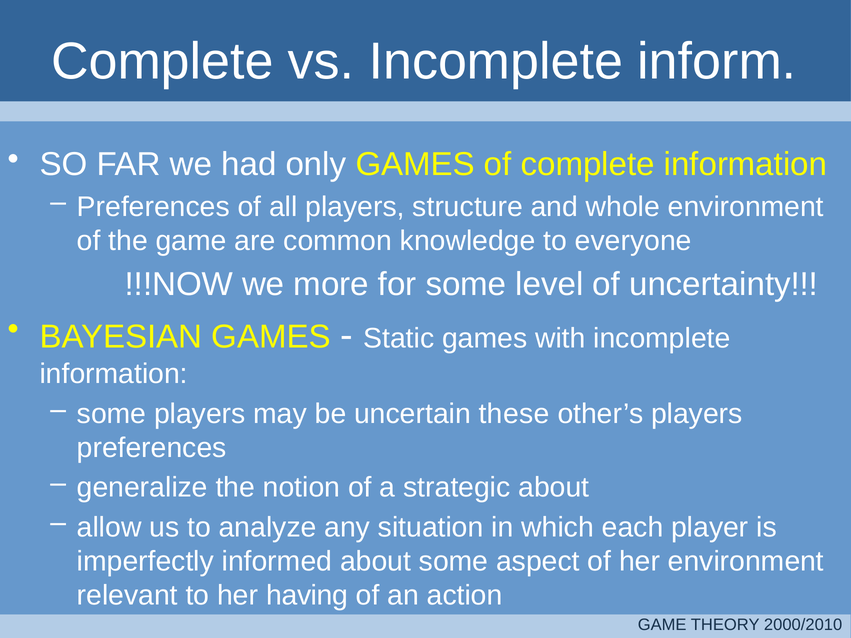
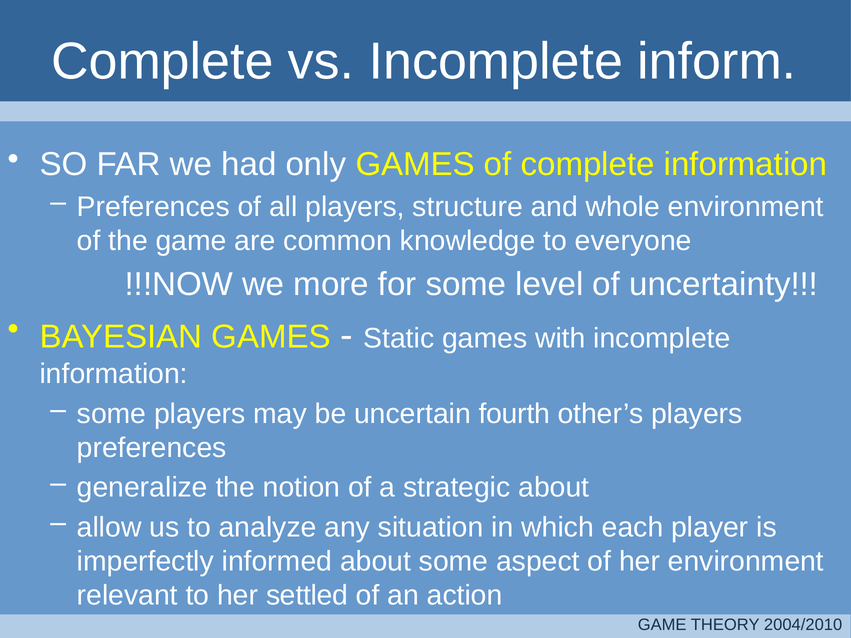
these: these -> fourth (514, 414)
having: having -> settled (307, 595)
2000/2010: 2000/2010 -> 2004/2010 (803, 625)
